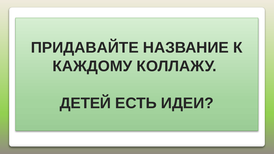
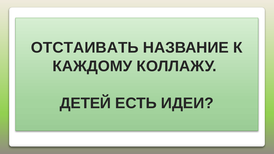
ПРИДАВАЙТЕ: ПРИДАВАЙТЕ -> ОТСТАИВАТЬ (85, 48)
